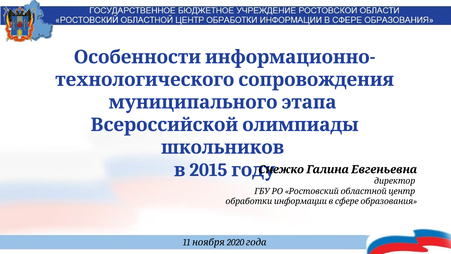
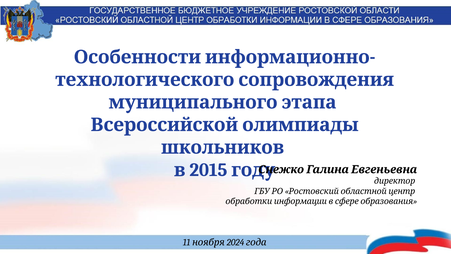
2020: 2020 -> 2024 (235, 242)
